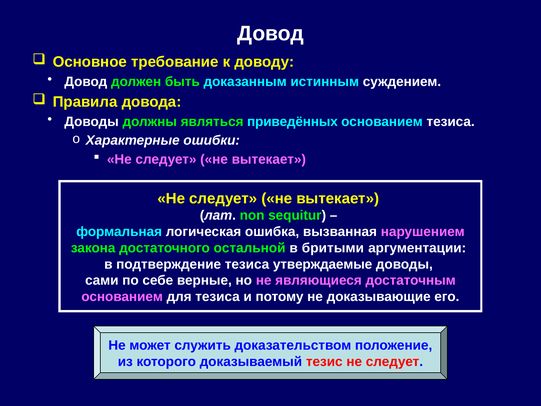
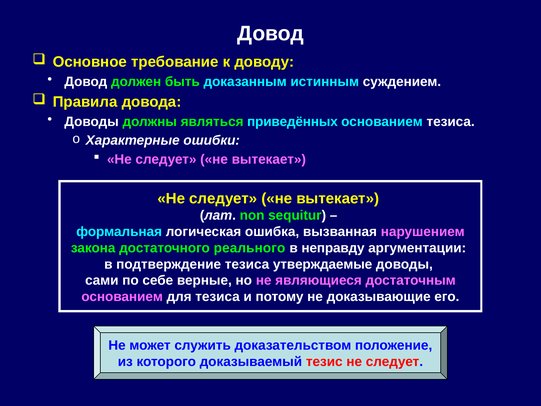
остальной: остальной -> реального (250, 248)
бритыми: бритыми -> неправду (333, 248)
